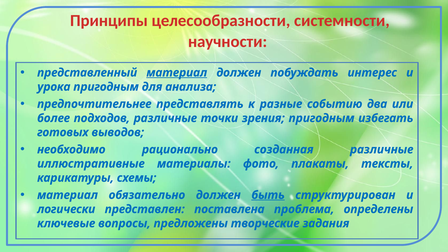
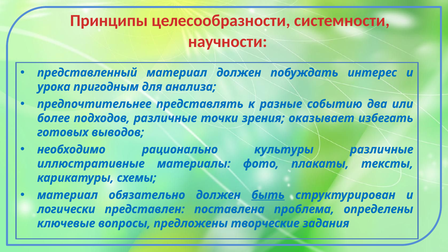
материал underline: present -> none (177, 73)
зрения пригодным: пригодным -> оказывает (322, 118)
созданная: созданная -> культуры (284, 150)
